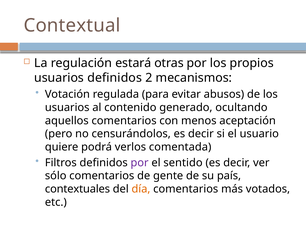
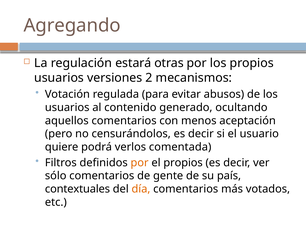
Contextual: Contextual -> Agregando (72, 26)
usuarios definidos: definidos -> versiones (115, 78)
por colour: purple -> orange (140, 163)
el sentido: sentido -> propios (183, 163)
